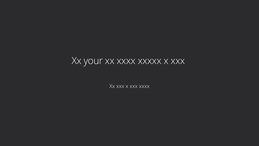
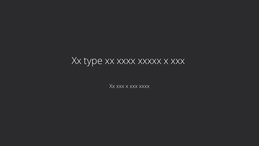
your: your -> type (93, 61)
